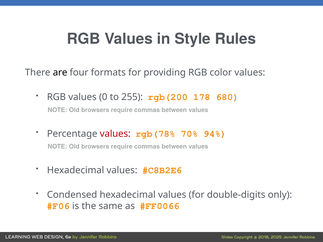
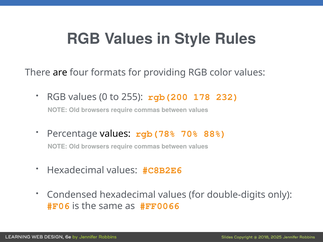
680: 680 -> 232 (227, 97)
values colour: red -> black (115, 134)
94%: 94% -> 88% (215, 134)
